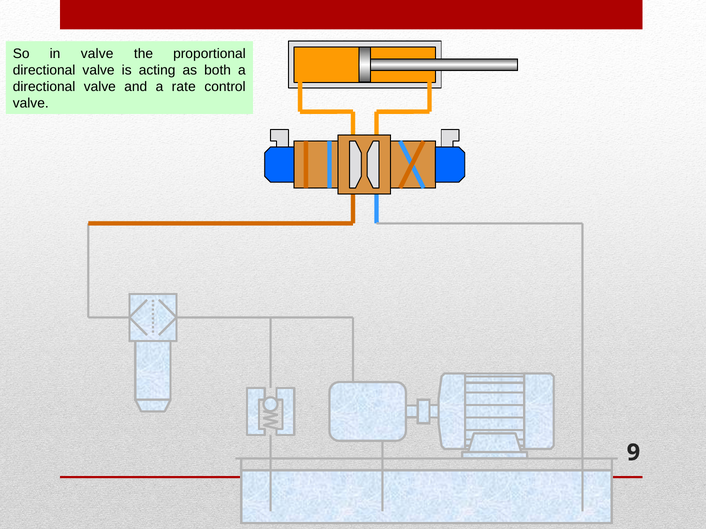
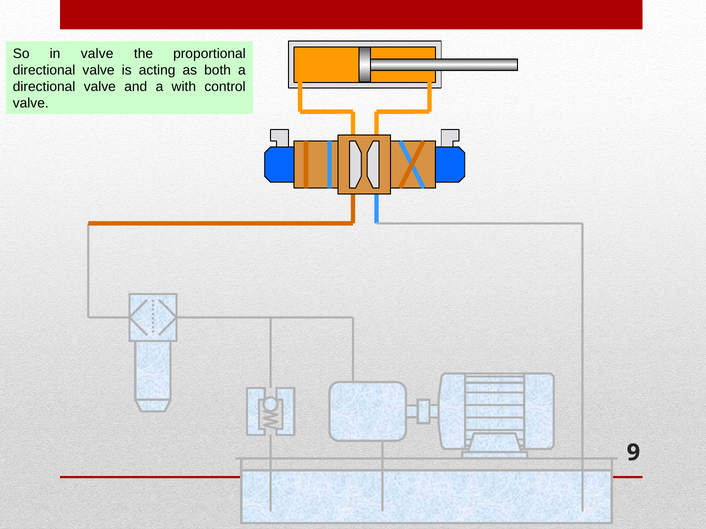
rate: rate -> with (184, 87)
